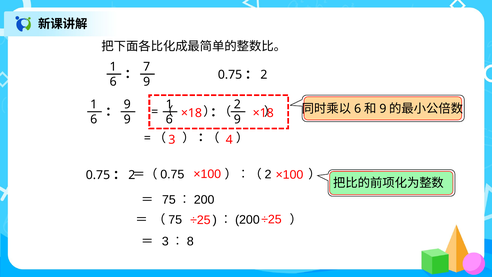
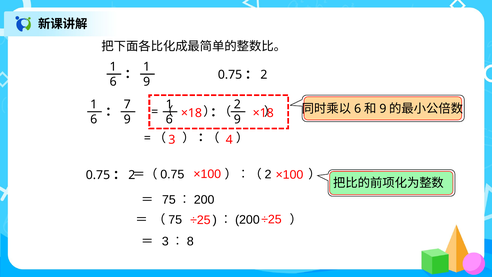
7: 7 -> 1 (147, 67)
9: 9 -> 7 (127, 104)
